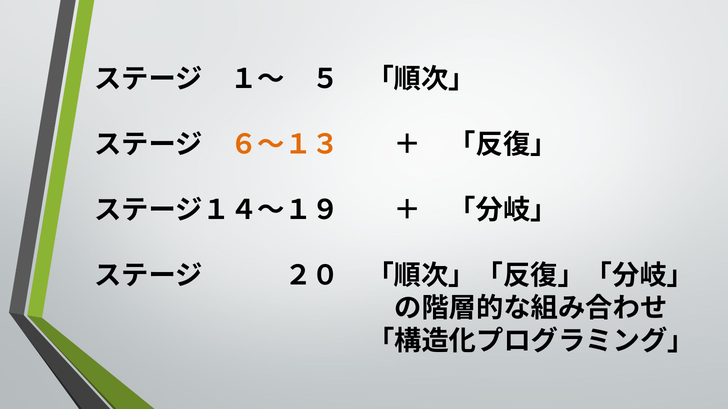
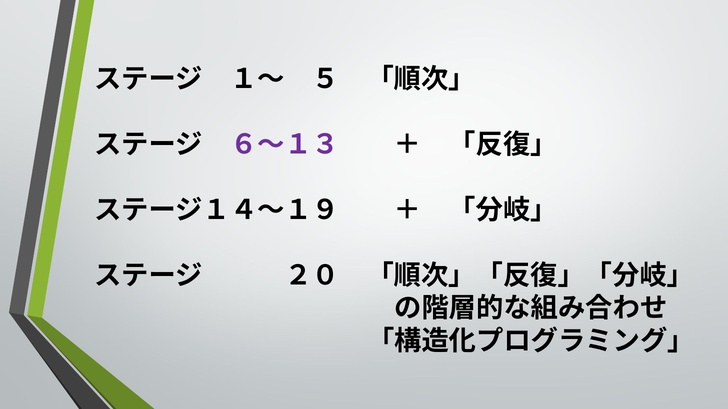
６～１３ colour: orange -> purple (285, 145)
